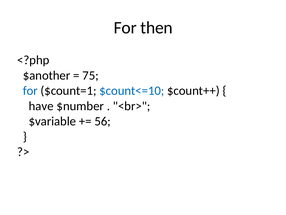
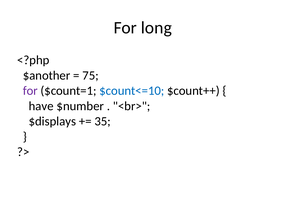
then: then -> long (156, 28)
for colour: blue -> purple (30, 91)
$variable: $variable -> $displays (52, 121)
56: 56 -> 35 (103, 121)
